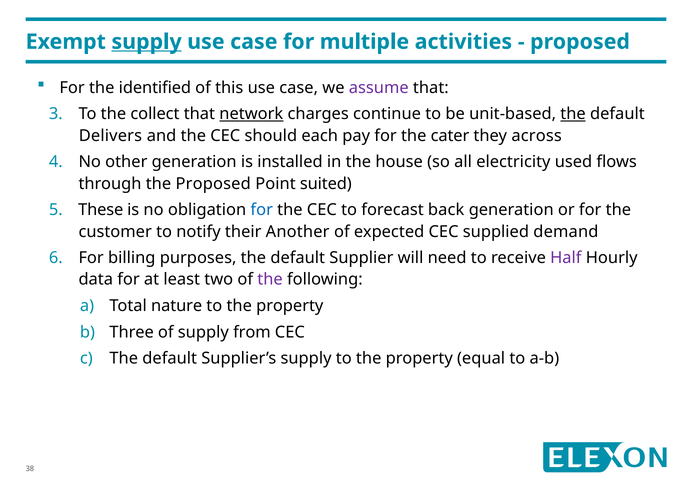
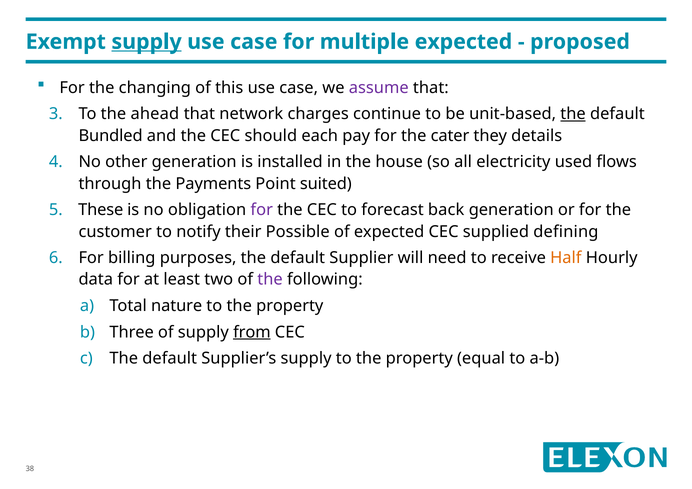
multiple activities: activities -> expected (463, 42)
identified: identified -> changing (155, 88)
collect: collect -> ahead (155, 114)
network underline: present -> none (251, 114)
Delivers: Delivers -> Bundled (111, 136)
across: across -> details (537, 136)
the Proposed: Proposed -> Payments (213, 184)
for colour: blue -> purple (262, 210)
Another: Another -> Possible (298, 232)
demand: demand -> defining (566, 232)
Half colour: purple -> orange (566, 258)
from underline: none -> present (252, 332)
